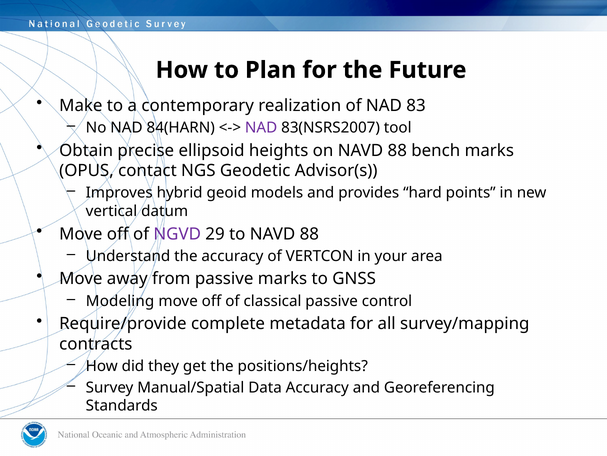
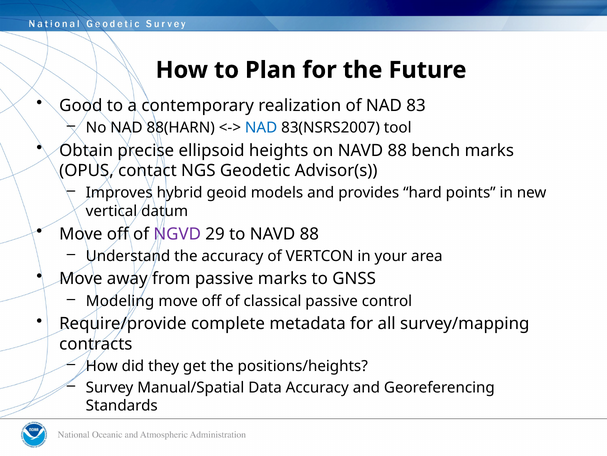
Make: Make -> Good (81, 105)
84(HARN: 84(HARN -> 88(HARN (181, 128)
NAD colour: purple -> blue (261, 128)
